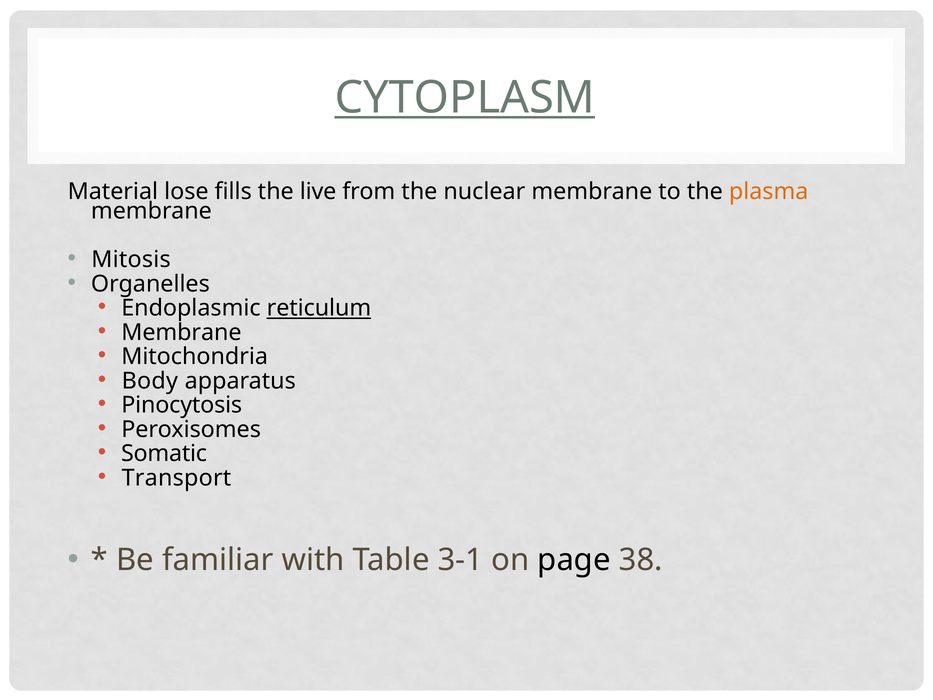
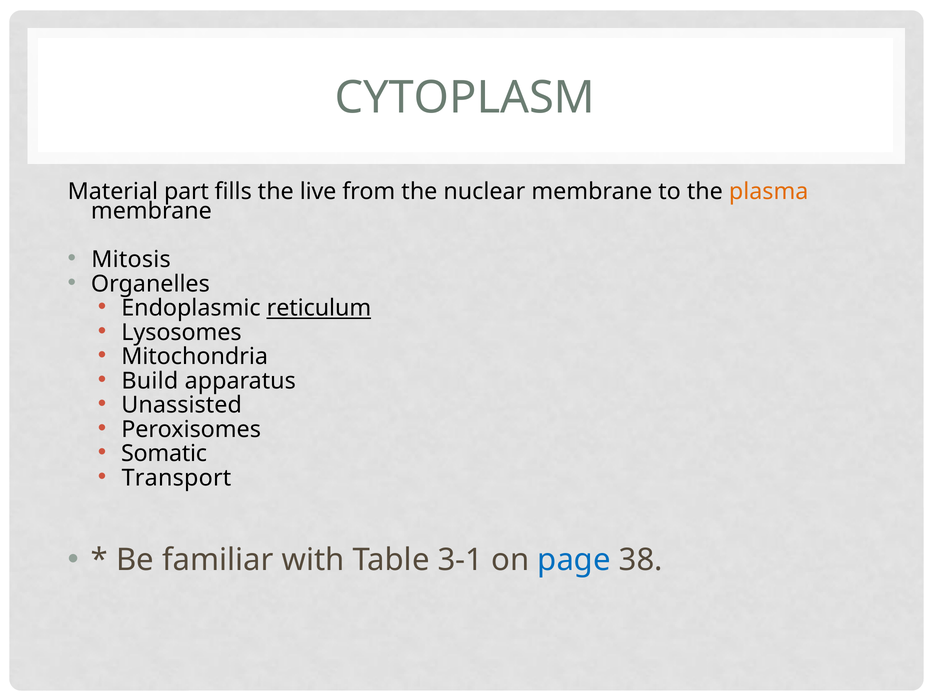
CYTOPLASM underline: present -> none (465, 98)
lose: lose -> part (187, 191)
Membrane: Membrane -> Lysosomes (181, 332)
Body: Body -> Build (150, 381)
Pinocytosis: Pinocytosis -> Unassisted (182, 405)
page colour: black -> blue (574, 560)
